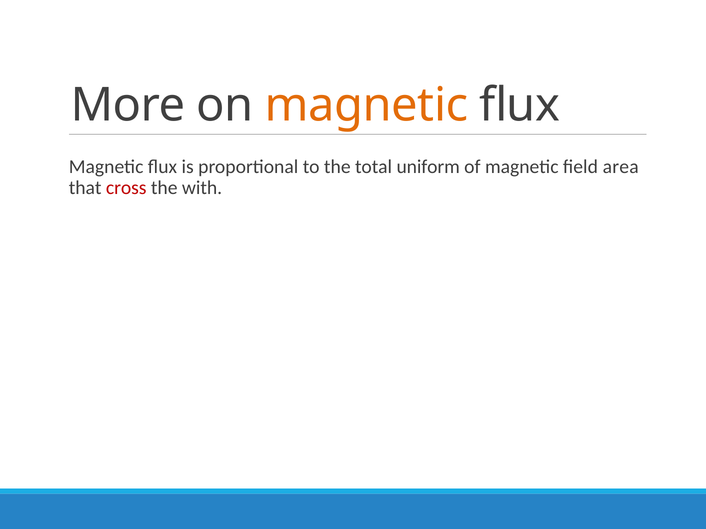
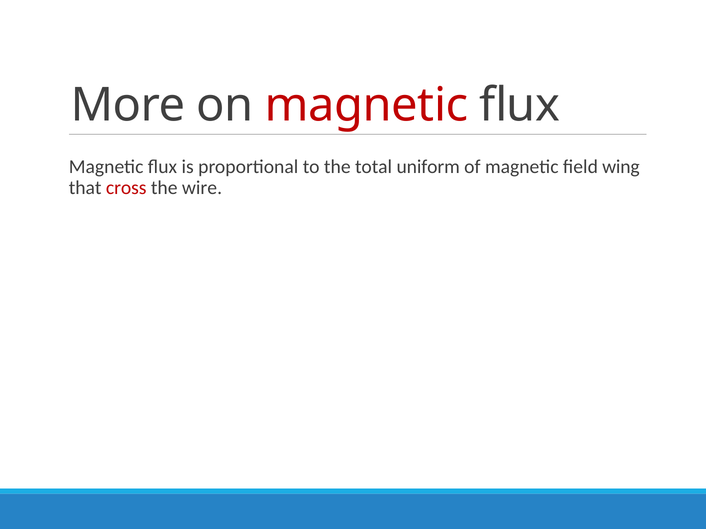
magnetic colour: orange -> red (367, 105)
area: area -> wing (621, 167)
with: with -> wire (202, 188)
